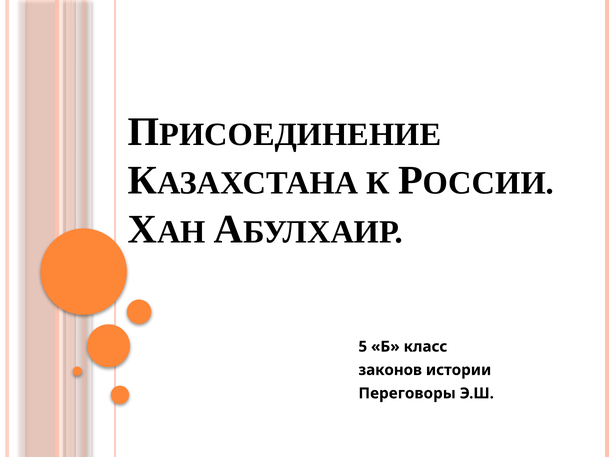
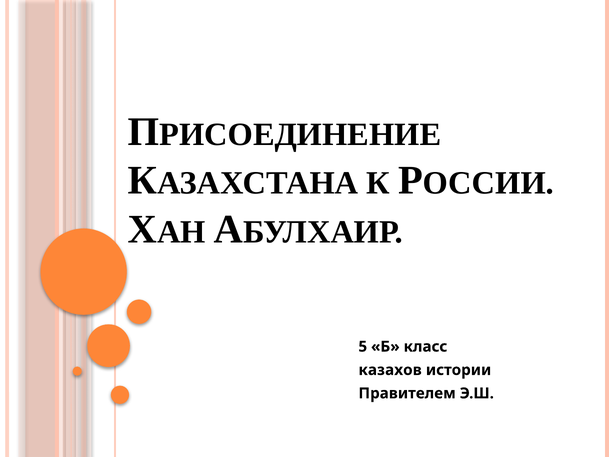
законов: законов -> казахов (390, 370)
Переговоры: Переговоры -> Правителем (407, 393)
